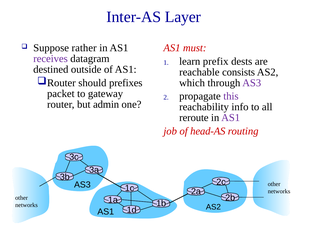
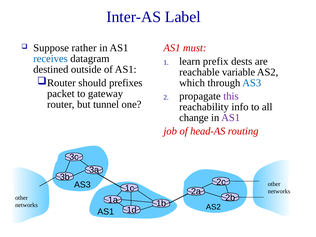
Layer: Layer -> Label (183, 17)
receives colour: purple -> blue (51, 59)
consists: consists -> variable (239, 72)
AS3 colour: purple -> blue (252, 83)
admin: admin -> tunnel (106, 104)
reroute: reroute -> change (194, 118)
